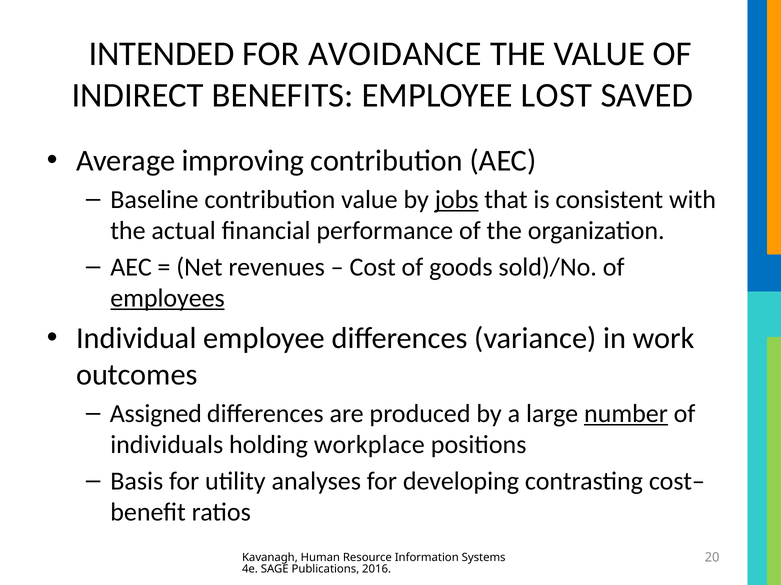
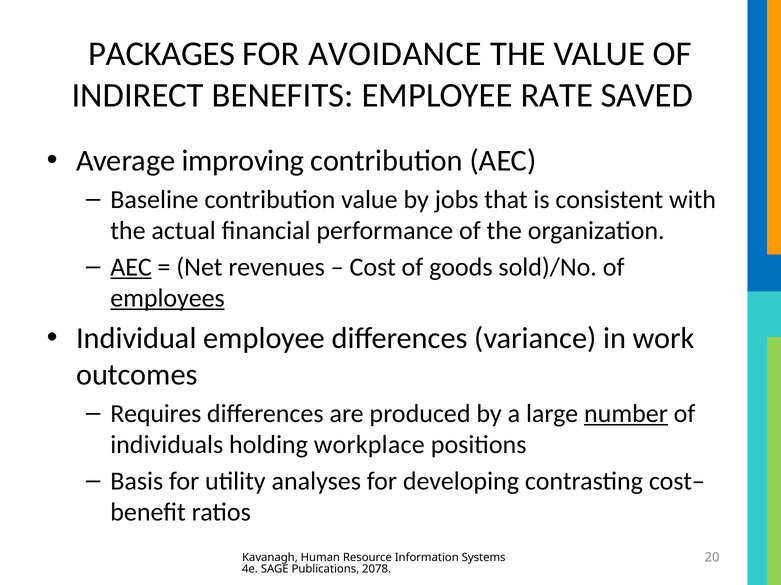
INTENDED: INTENDED -> PACKAGES (162, 54)
LOST: LOST -> RATE (557, 96)
jobs underline: present -> none (457, 200)
AEC underline: none -> present (131, 267)
Assigned: Assigned -> Requires (156, 414)
2016: 2016 -> 2078 (377, 570)
